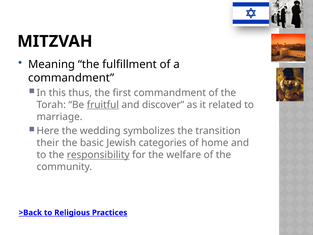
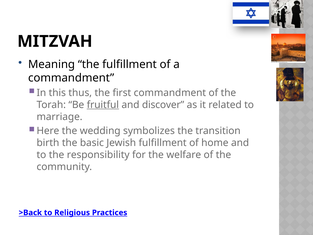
their: their -> birth (48, 143)
Jewish categories: categories -> fulfillment (163, 143)
responsibility underline: present -> none (98, 155)
